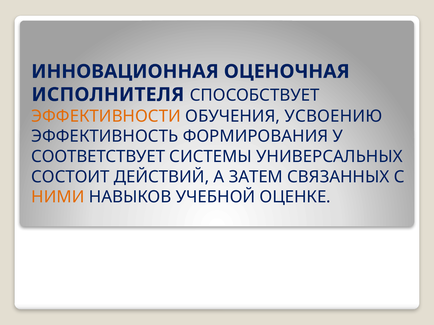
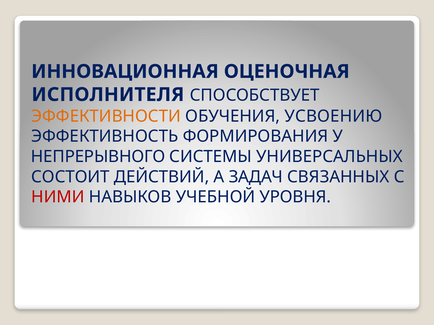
СООТВЕТСТВУЕТ: СООТВЕТСТВУЕТ -> НЕПРЕРЫВНОГО (98, 157)
ЗАТЕМ: ЗАТЕМ -> ЗАДАЧ (256, 177)
НИМИ colour: orange -> red (58, 197)
ОЦЕНКЕ: ОЦЕНКЕ -> УРОВНЯ (295, 197)
